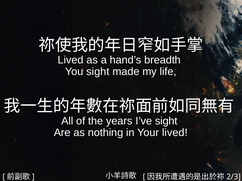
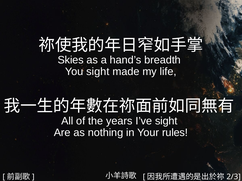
Lived: Lived -> Skies (71, 60)
Your lived: lived -> rules (175, 133)
